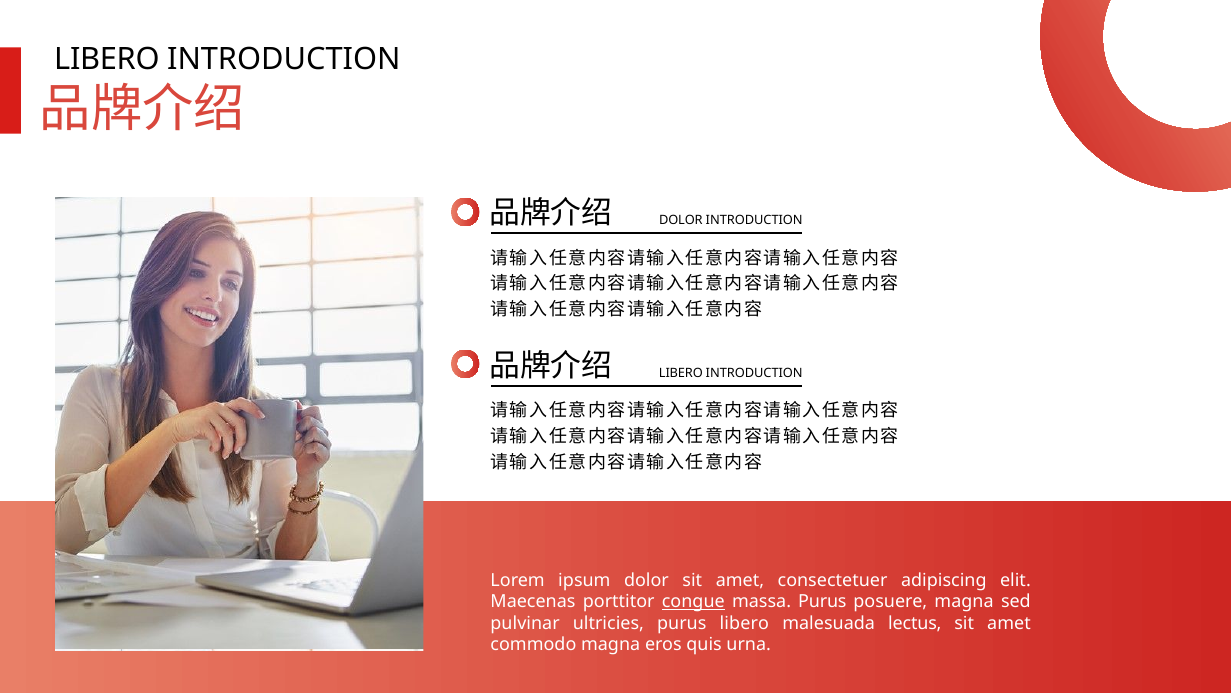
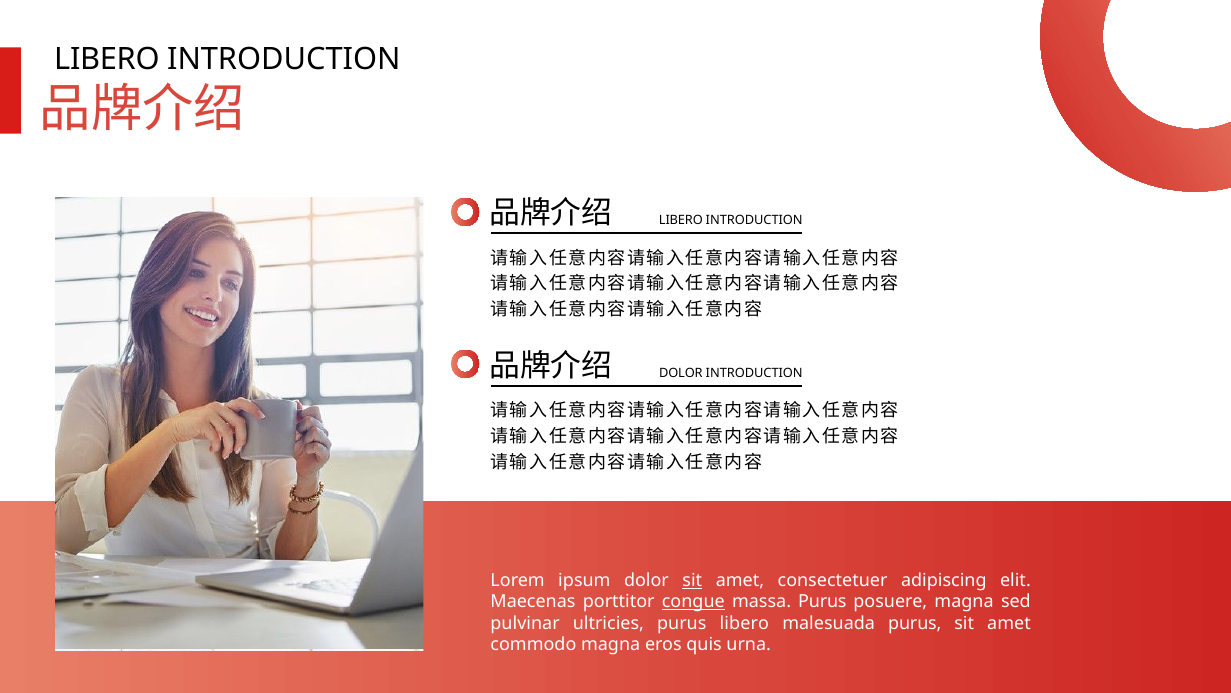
DOLOR: DOLOR -> LIBERO (681, 220)
LIBERO: LIBERO -> DOLOR (681, 373)
sit underline: none -> present (692, 580)
malesuada lectus: lectus -> purus (915, 623)
